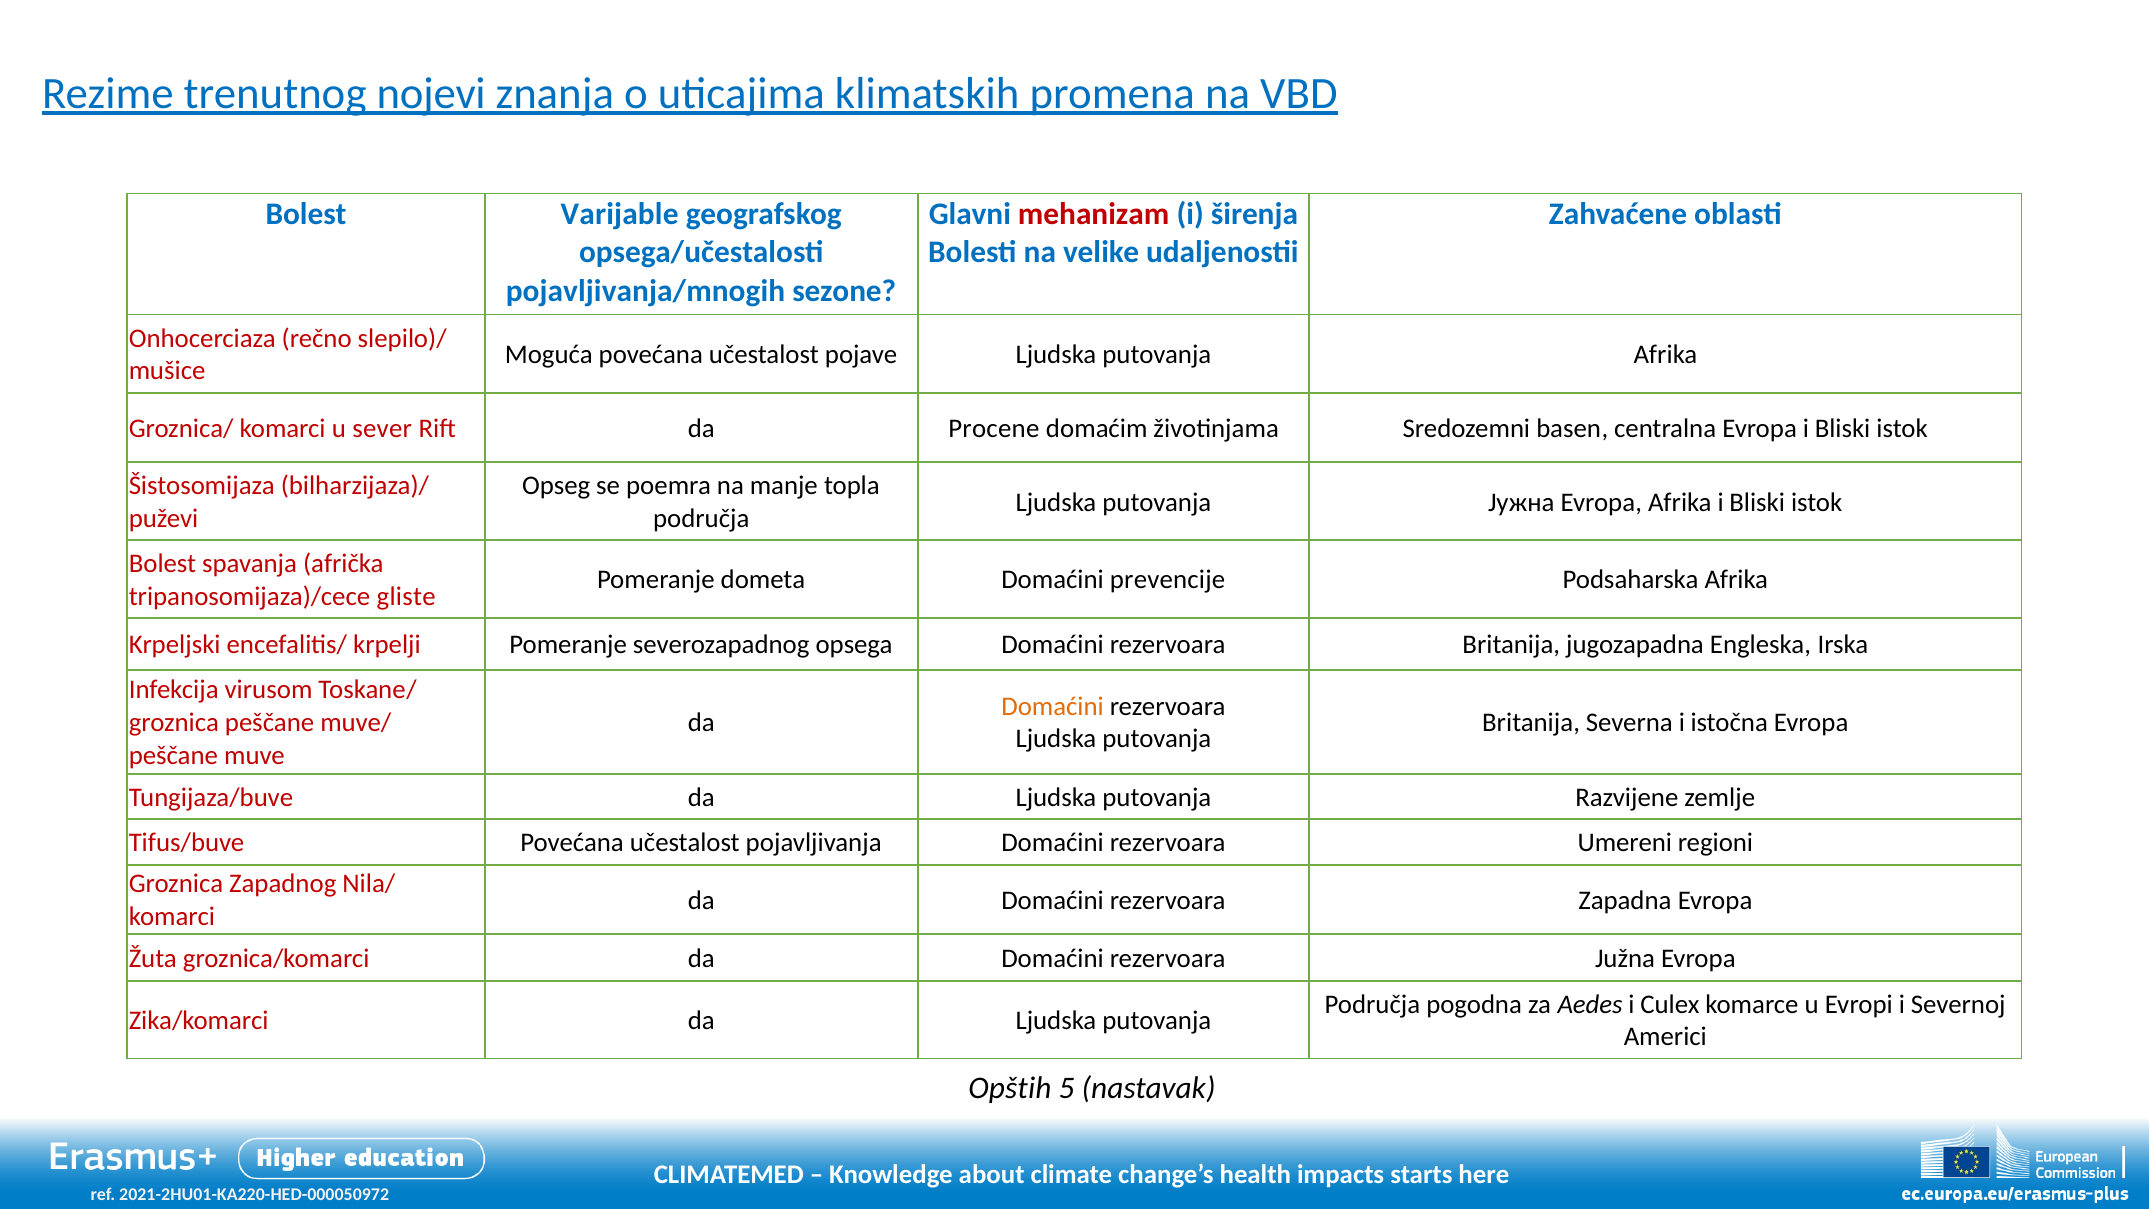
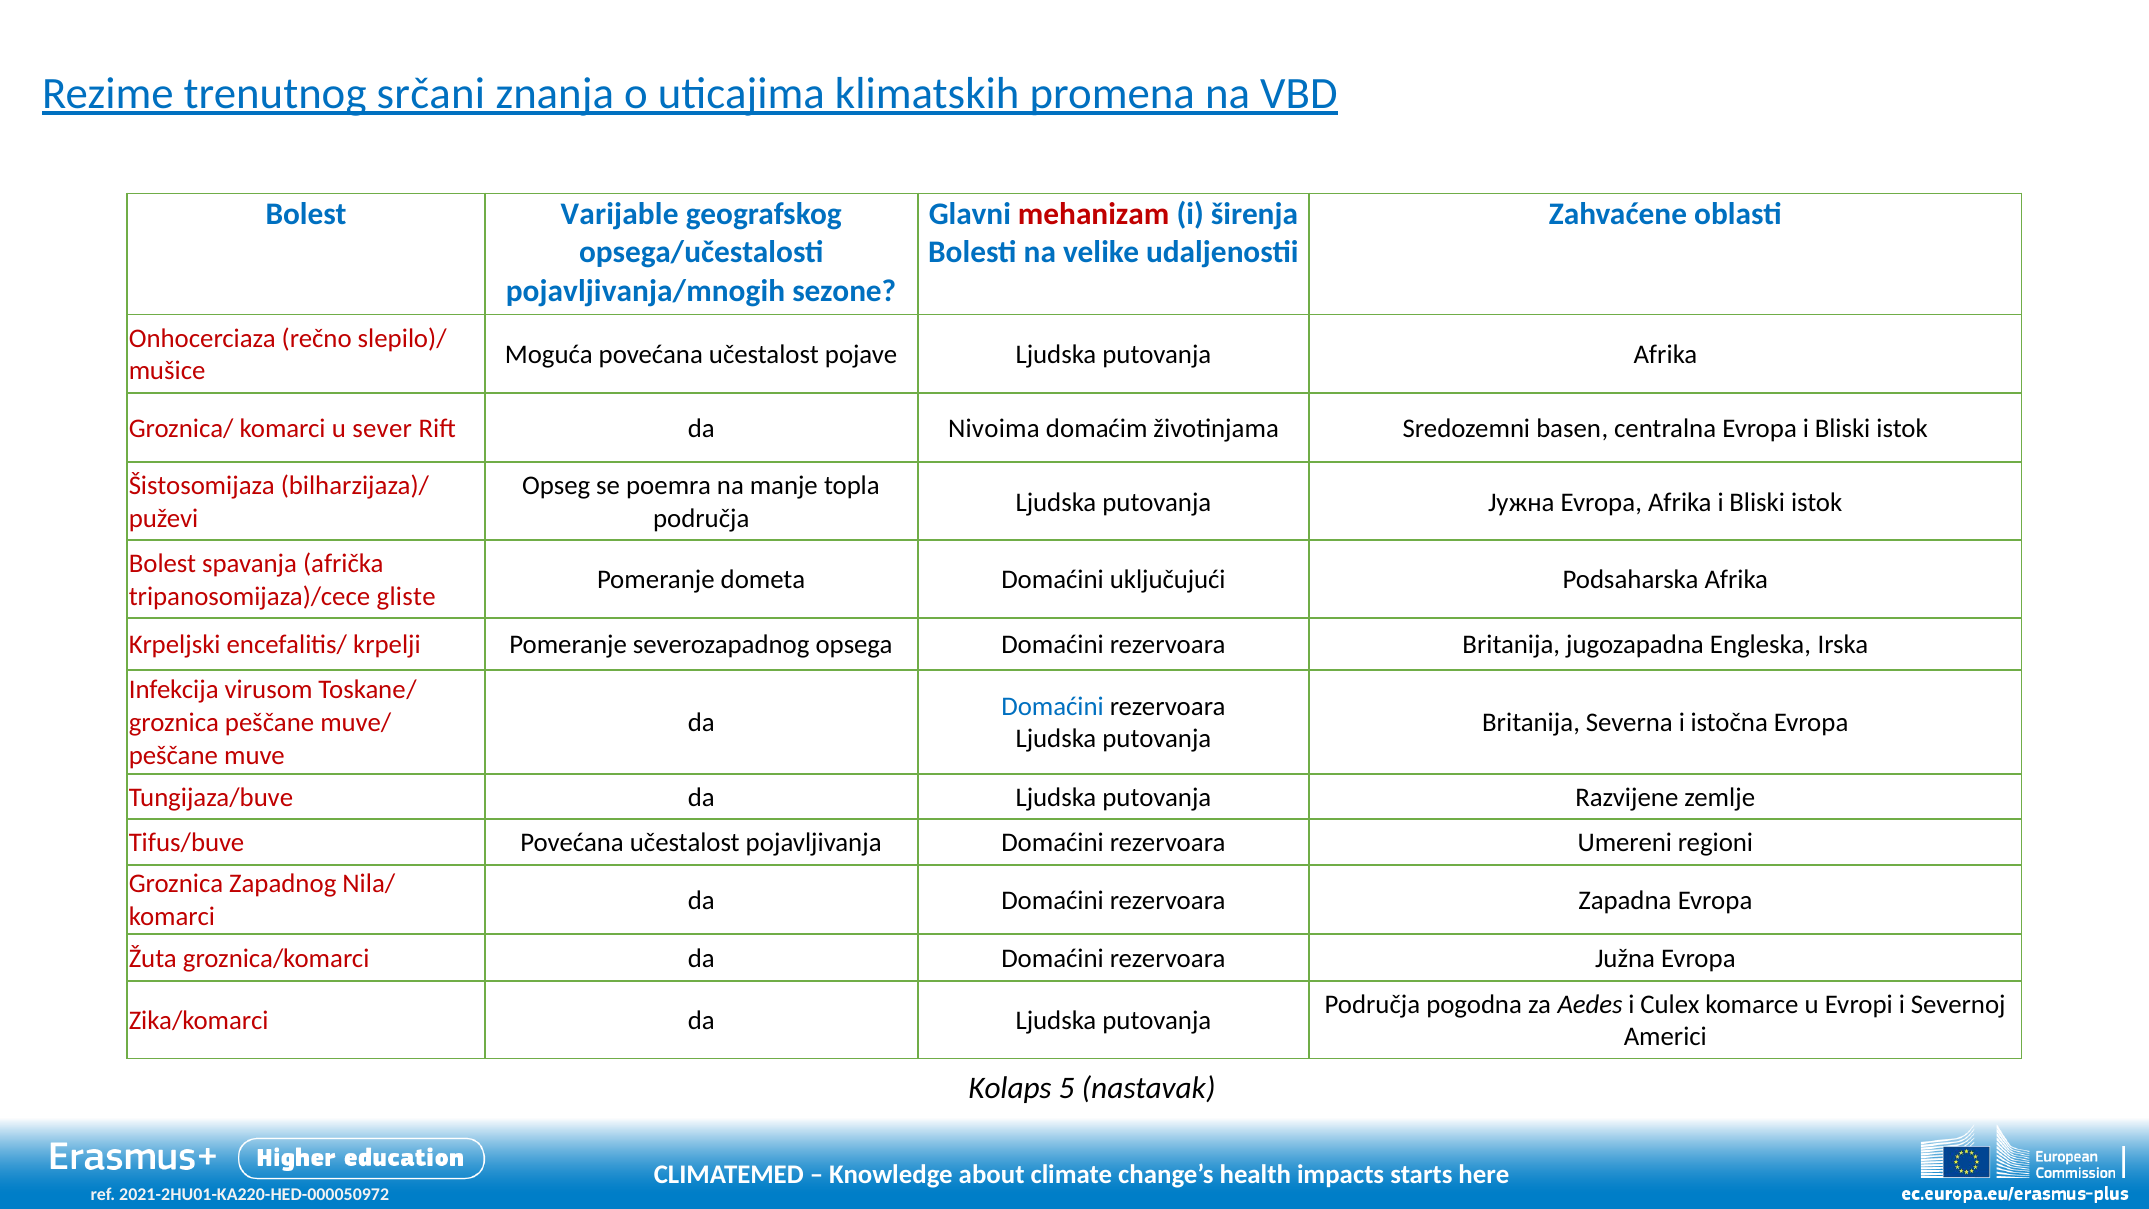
nojevi: nojevi -> srčani (431, 94)
Procene: Procene -> Nivoima (994, 428)
prevencije: prevencije -> uključujući (1168, 580)
Domaćini colour: orange -> blue (1053, 706)
Opštih: Opštih -> Kolaps (1010, 1088)
